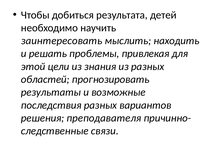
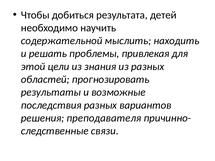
заинтересовать: заинтересовать -> содержательной (62, 41)
